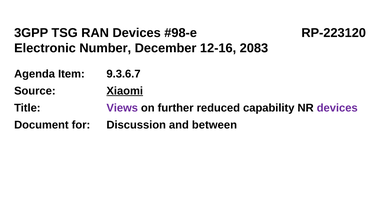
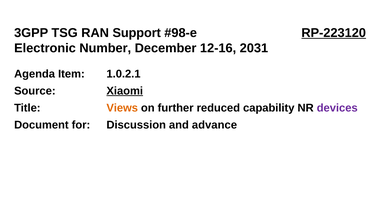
RAN Devices: Devices -> Support (137, 33)
RP-223120 underline: none -> present (334, 33)
2083: 2083 -> 2031 (254, 48)
9.3.6.7: 9.3.6.7 -> 1.0.2.1 (124, 74)
Views colour: purple -> orange (122, 108)
between: between -> advance (214, 125)
